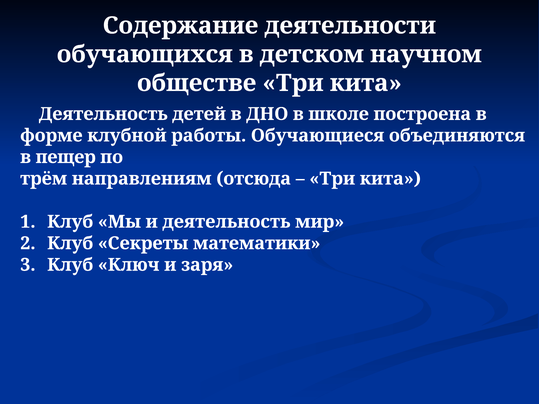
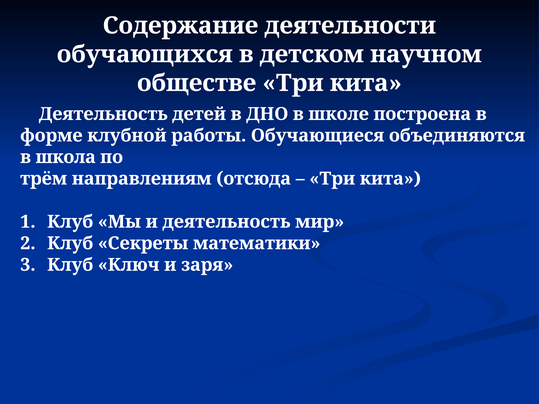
пещер: пещер -> школа (66, 157)
